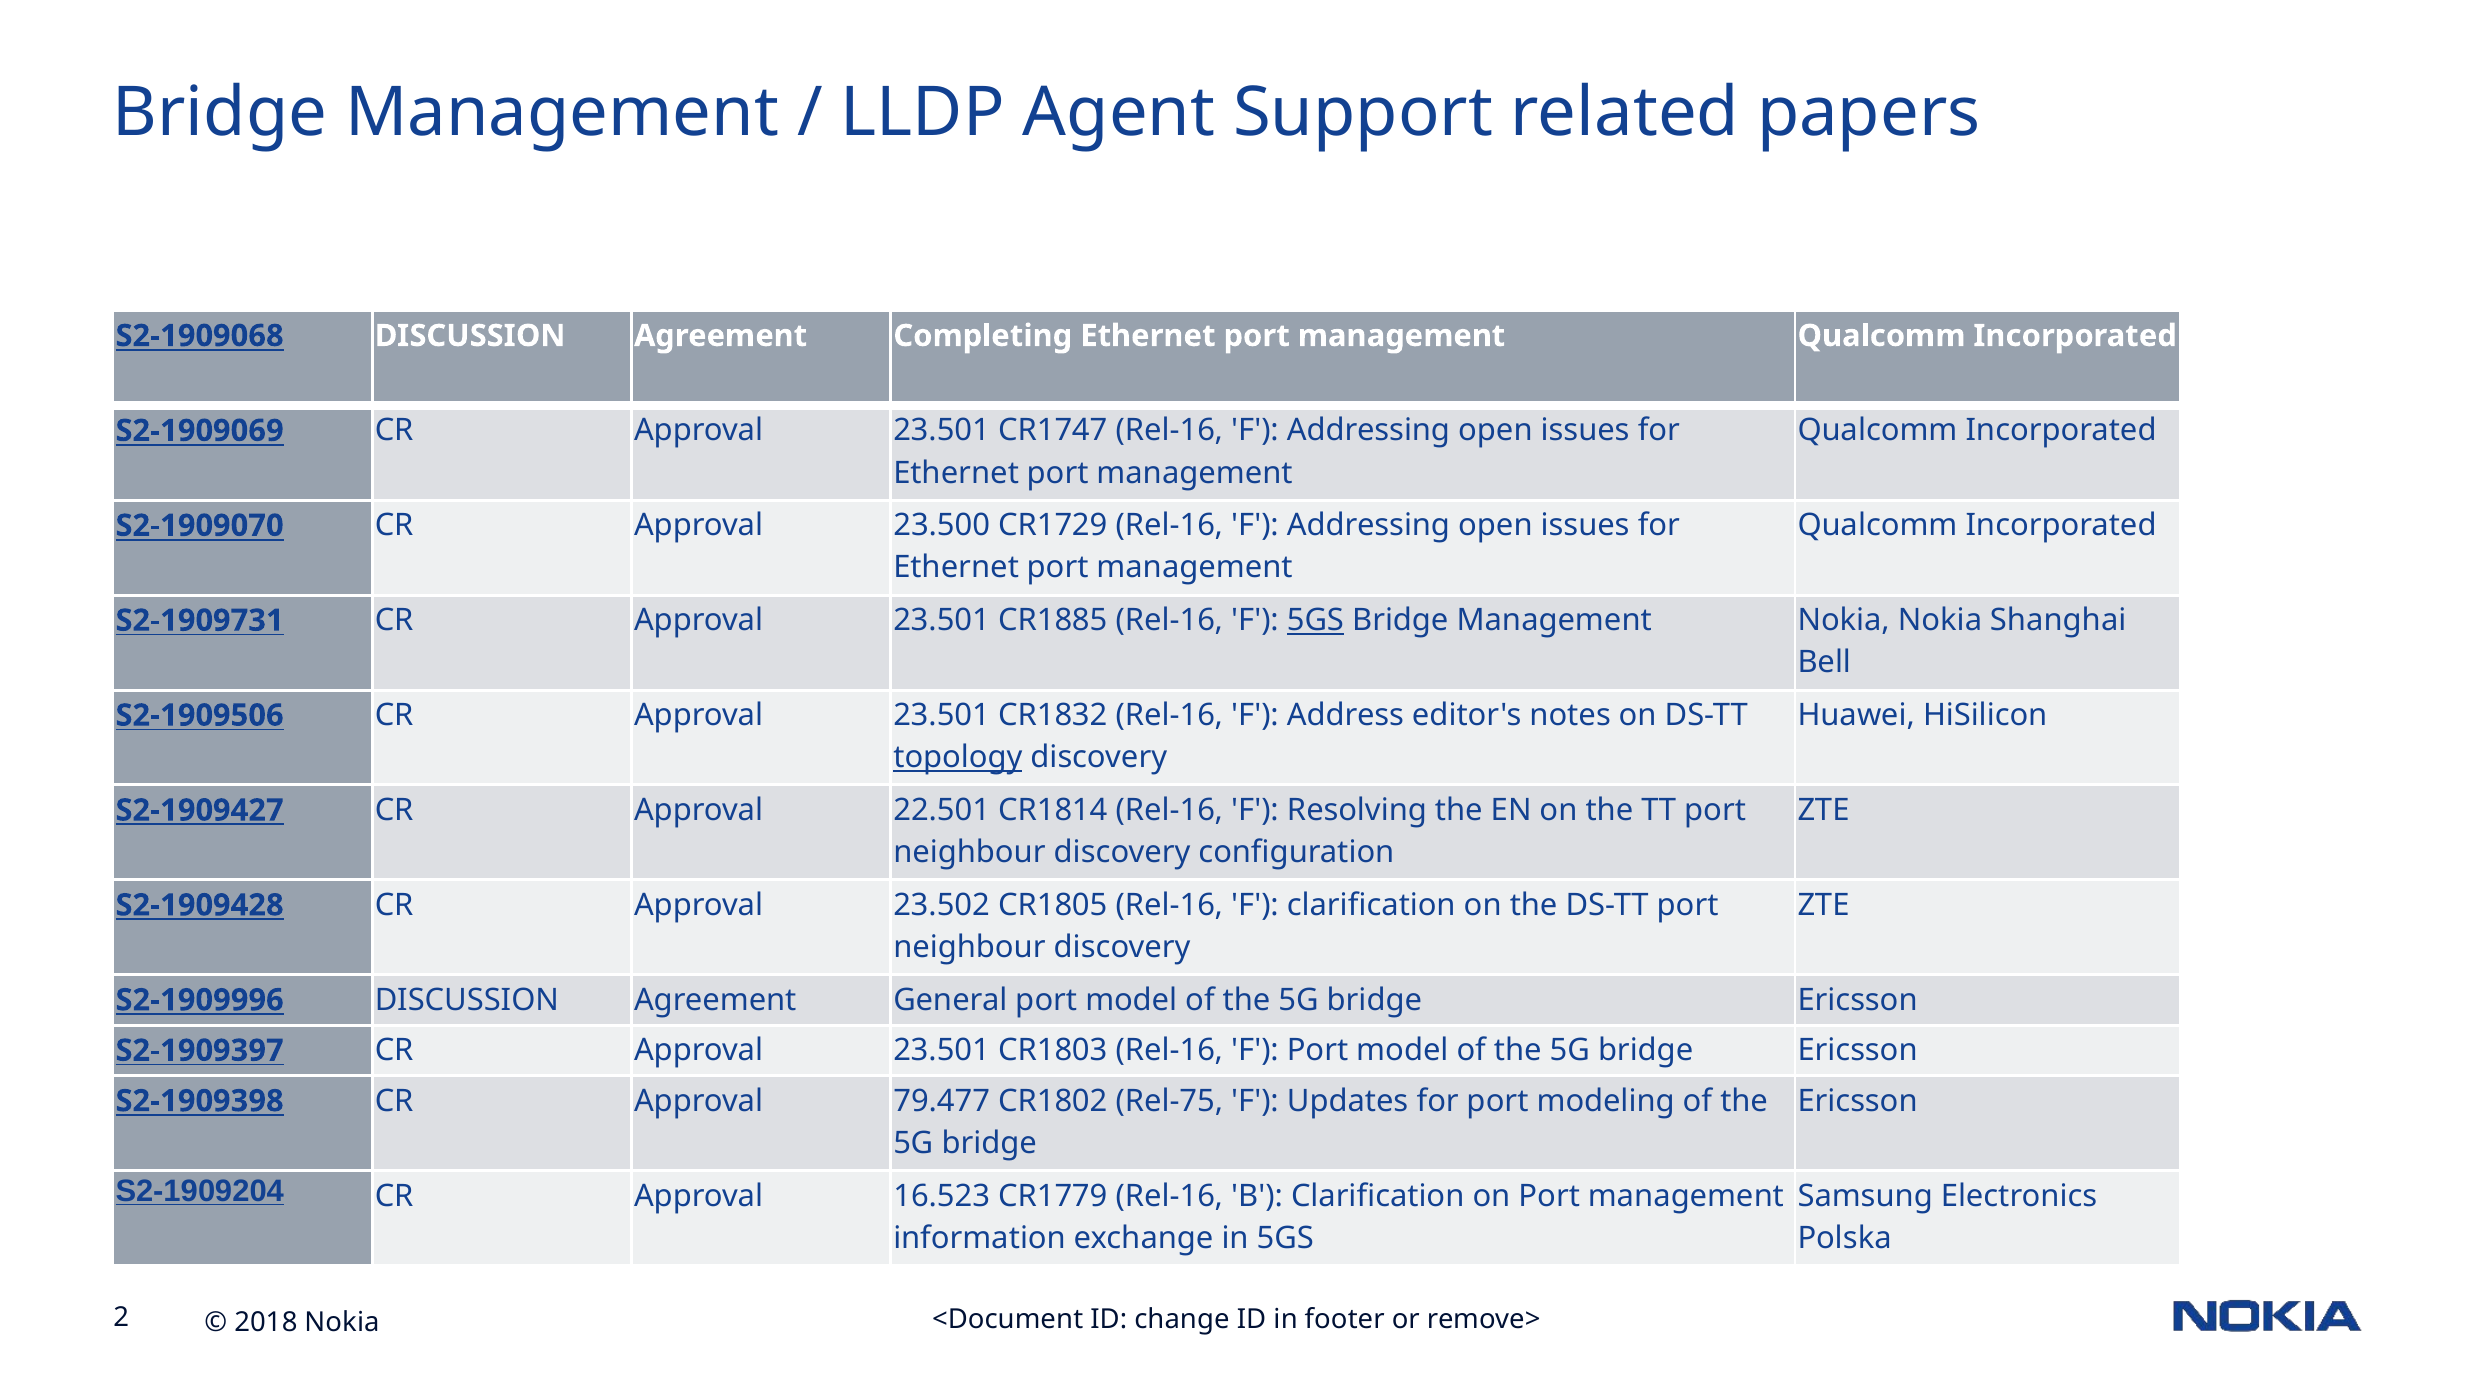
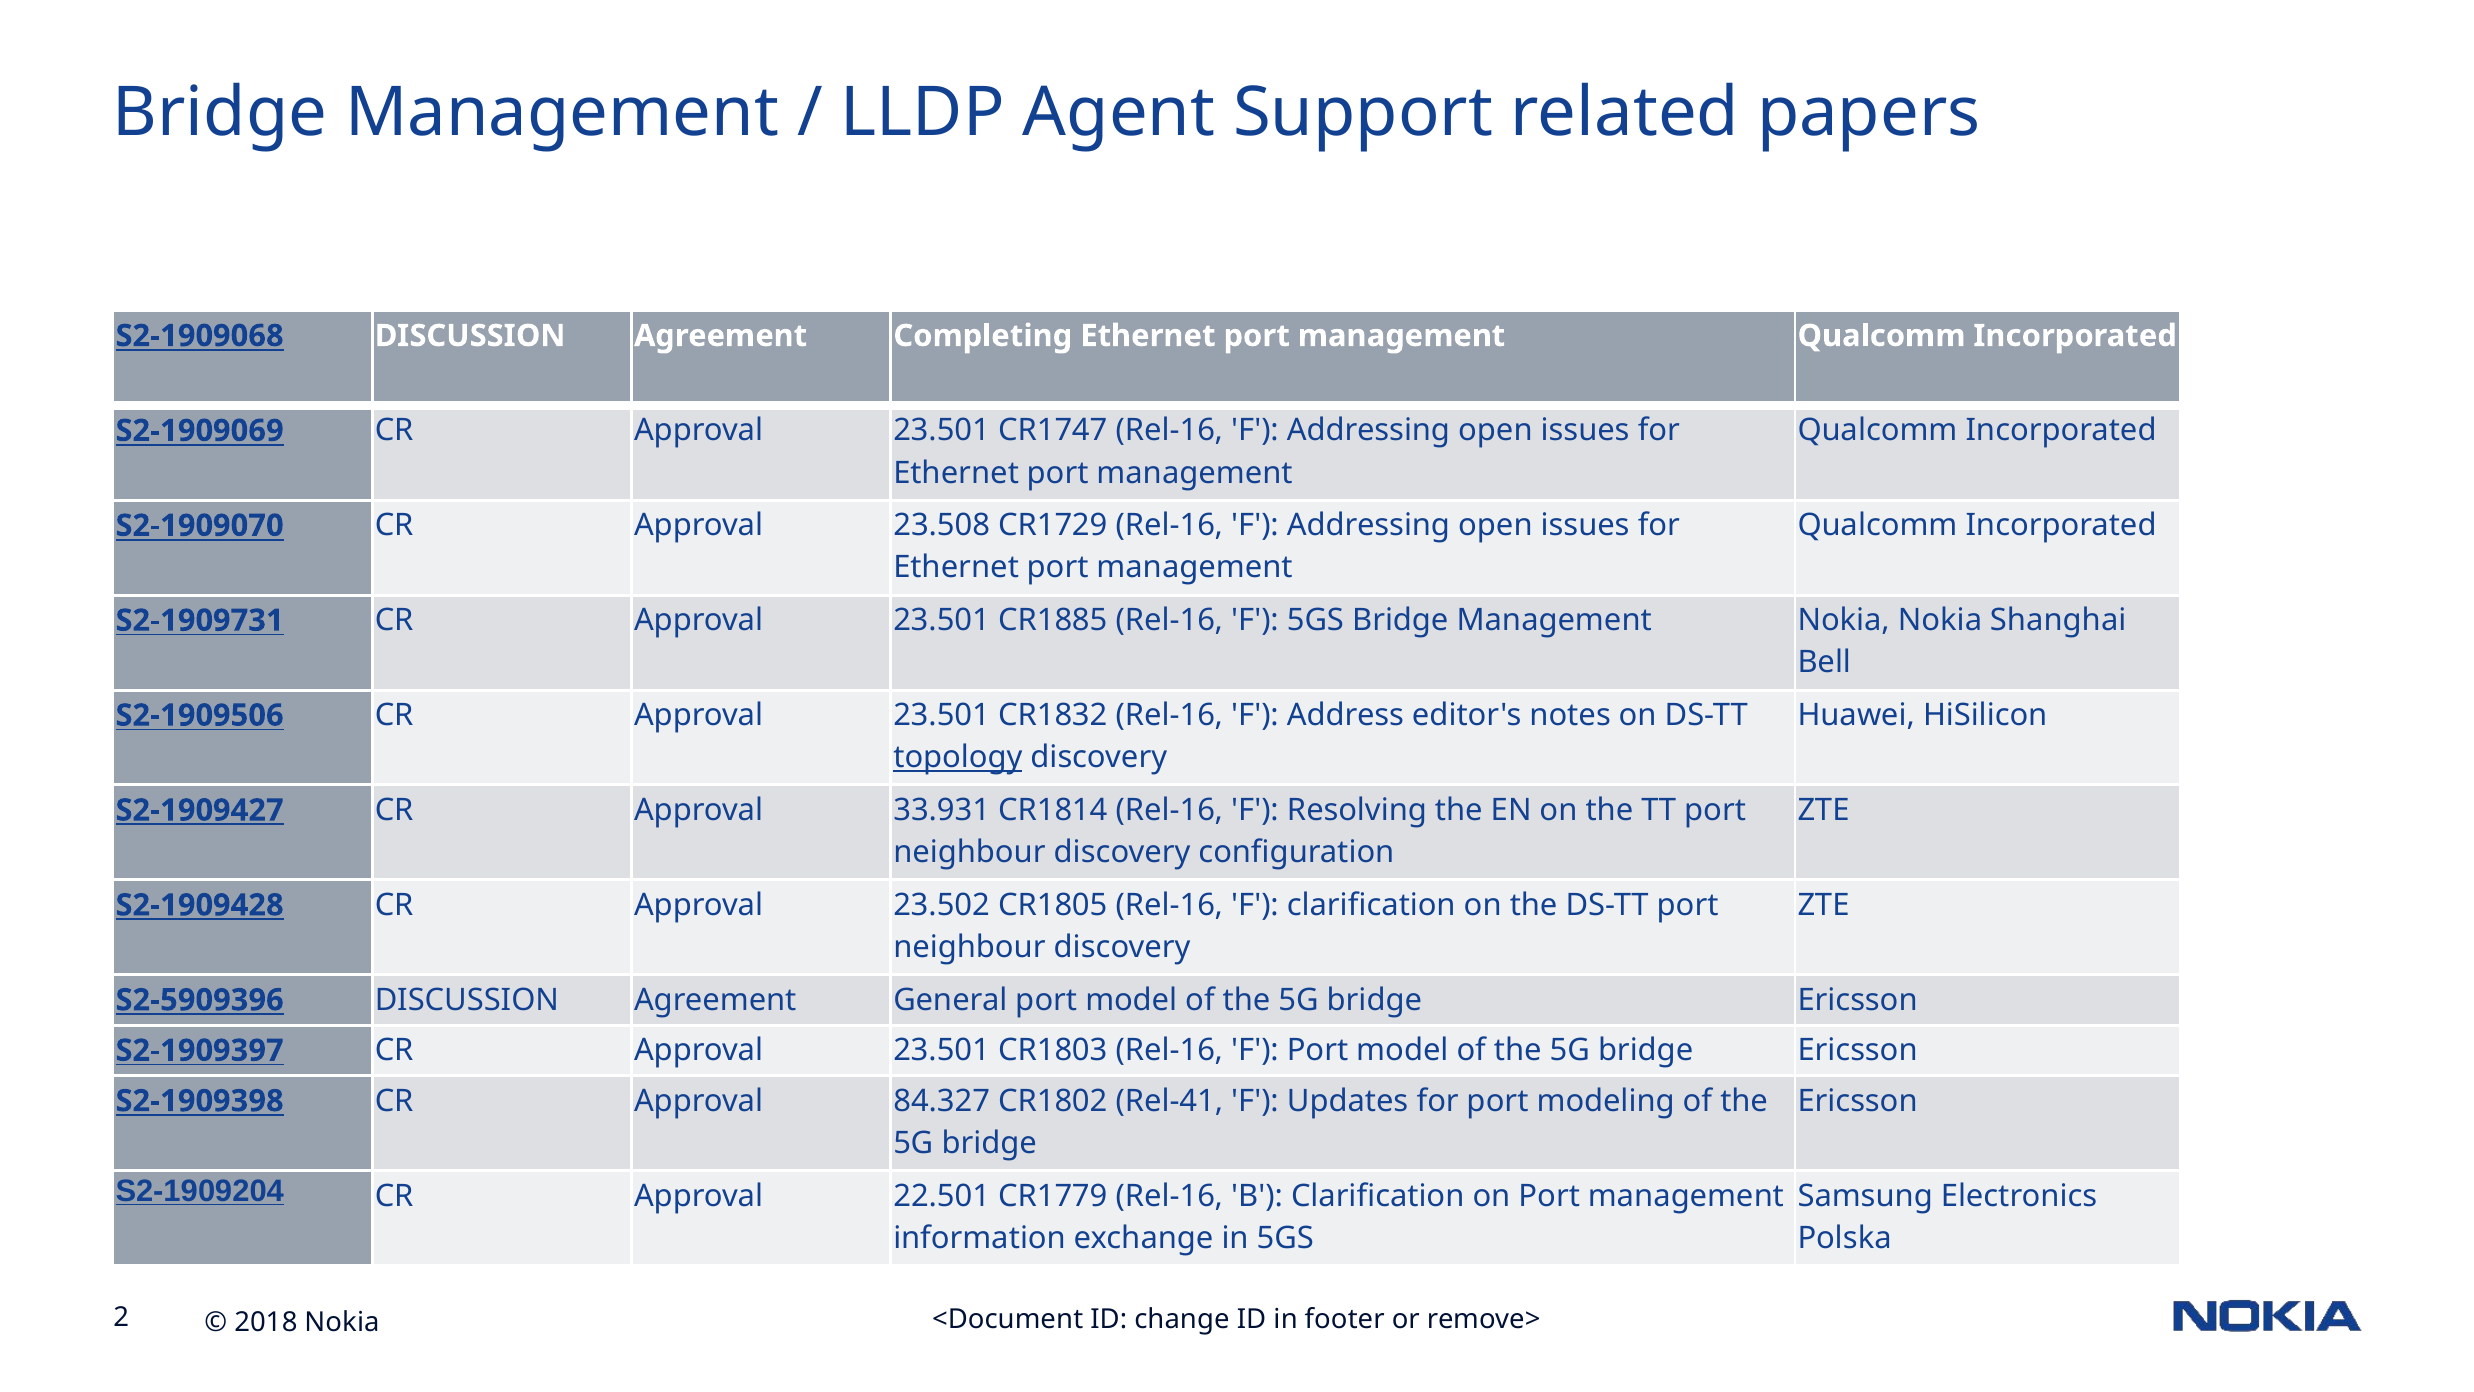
23.500: 23.500 -> 23.508 (942, 525)
5GS underline: present -> none (1315, 620)
22.501: 22.501 -> 33.931 (942, 810)
S2-1909996: S2-1909996 -> S2-5909396 (200, 1000)
79.477: 79.477 -> 84.327 (942, 1101)
Rel-75: Rel-75 -> Rel-41 (1169, 1101)
16.523: 16.523 -> 22.501 (942, 1196)
